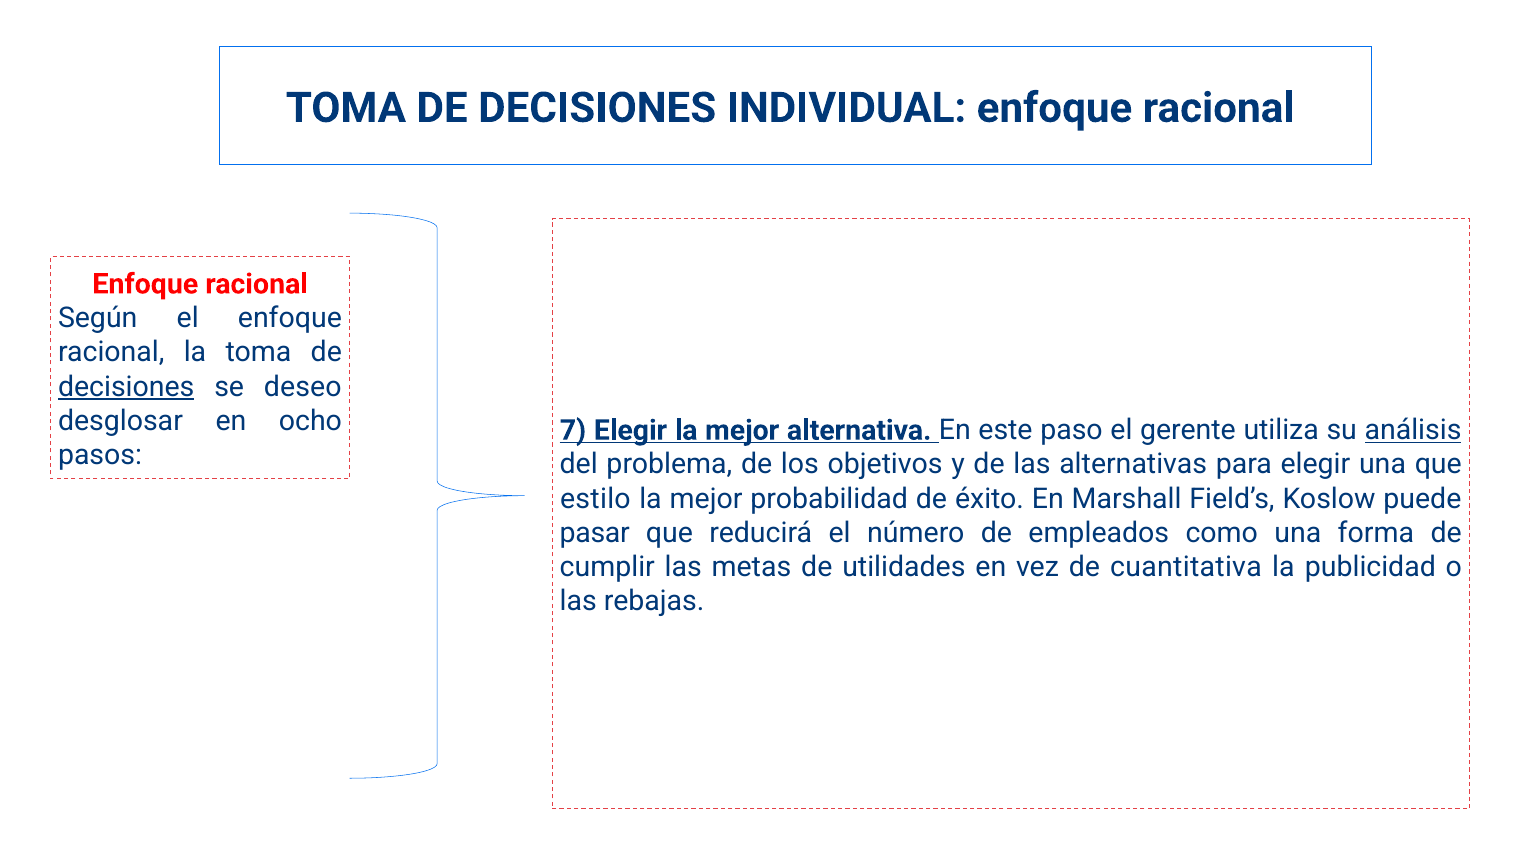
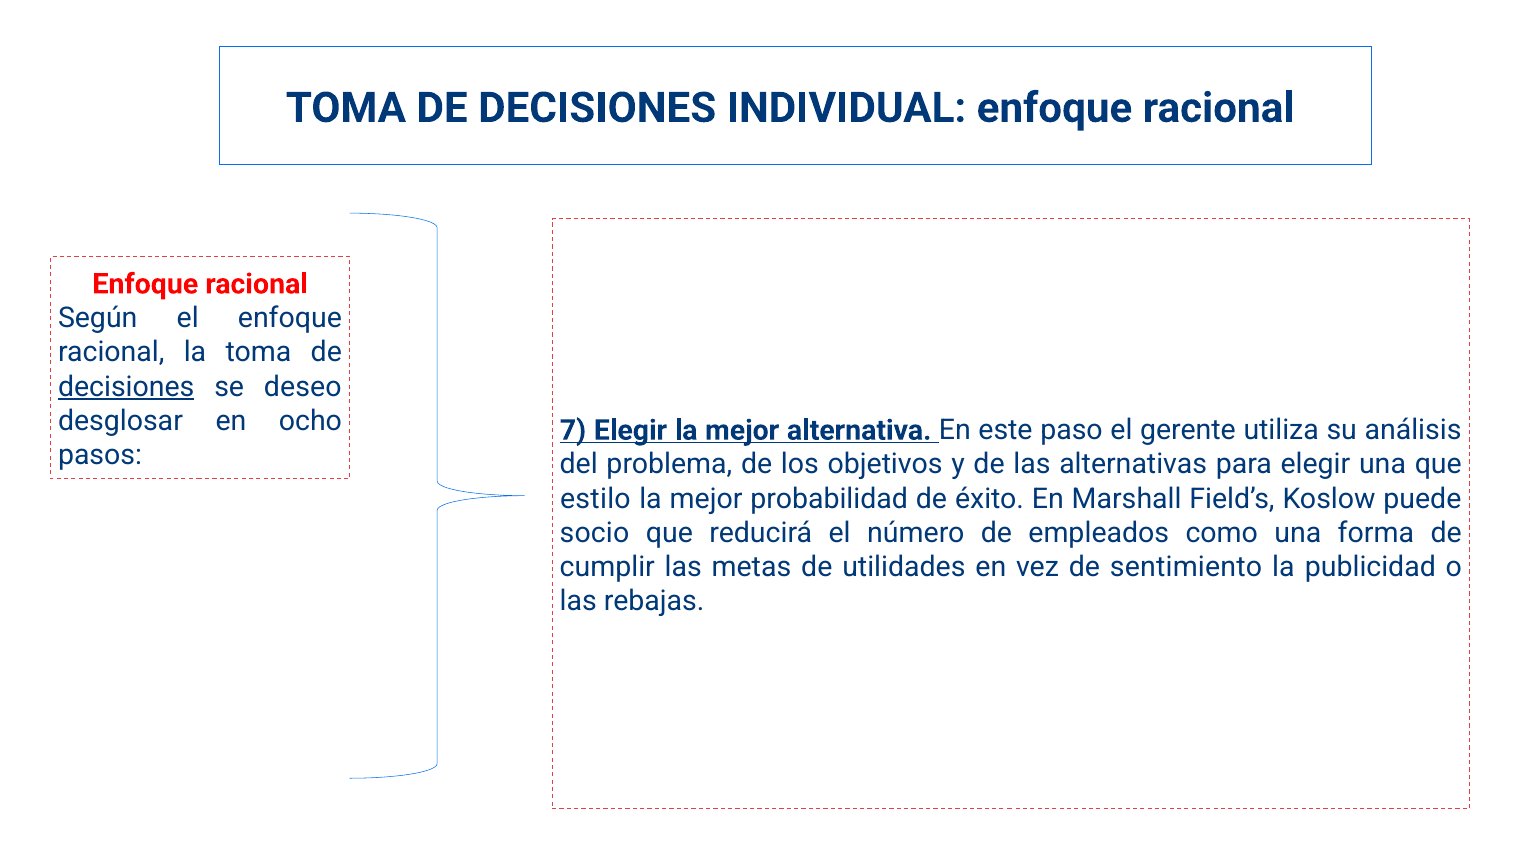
análisis underline: present -> none (1413, 430)
pasar: pasar -> socio (595, 533)
cuantitativa: cuantitativa -> sentimiento (1186, 567)
